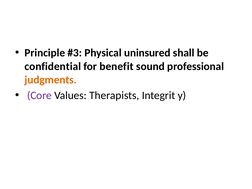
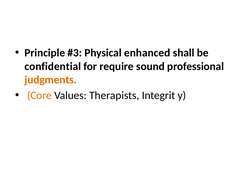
uninsured: uninsured -> enhanced (147, 53)
benefit: benefit -> require (117, 66)
Core colour: purple -> orange (39, 95)
